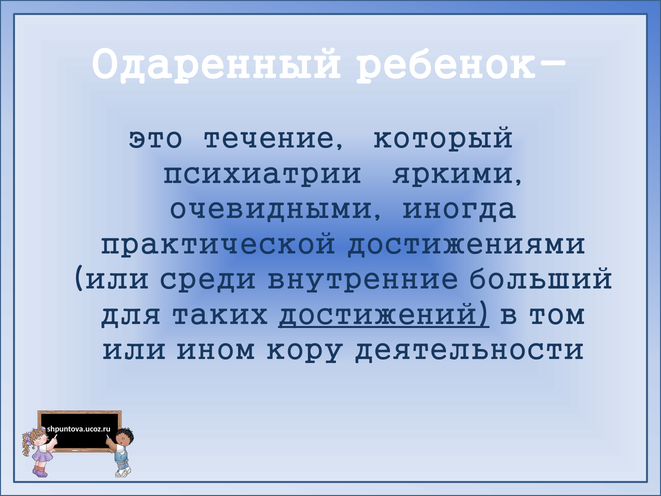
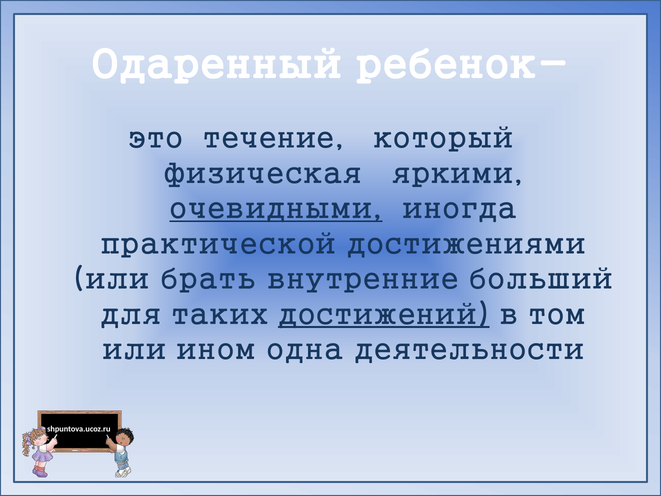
психиатрии: психиатрии -> физическая (263, 173)
очевидными underline: none -> present (276, 208)
среди: среди -> брать (208, 279)
кору: кору -> одна (305, 350)
